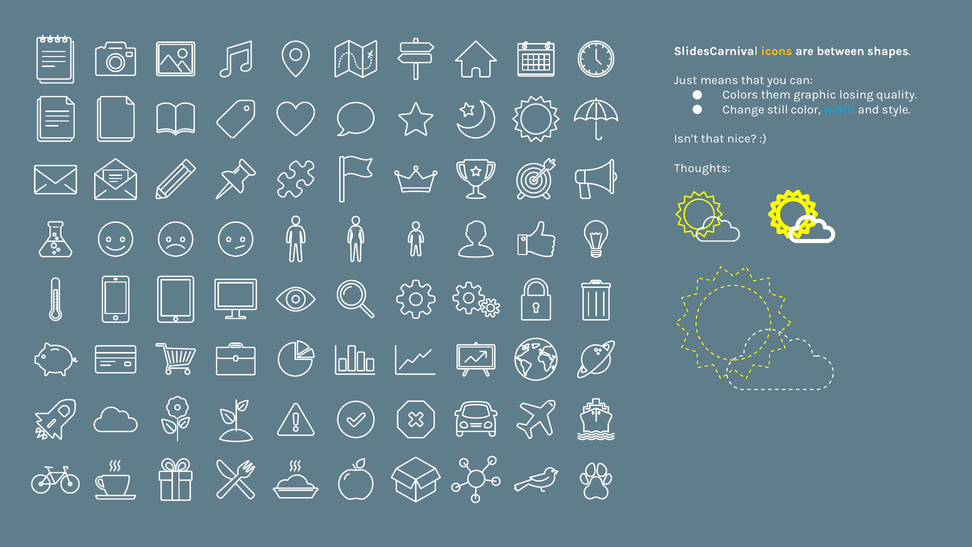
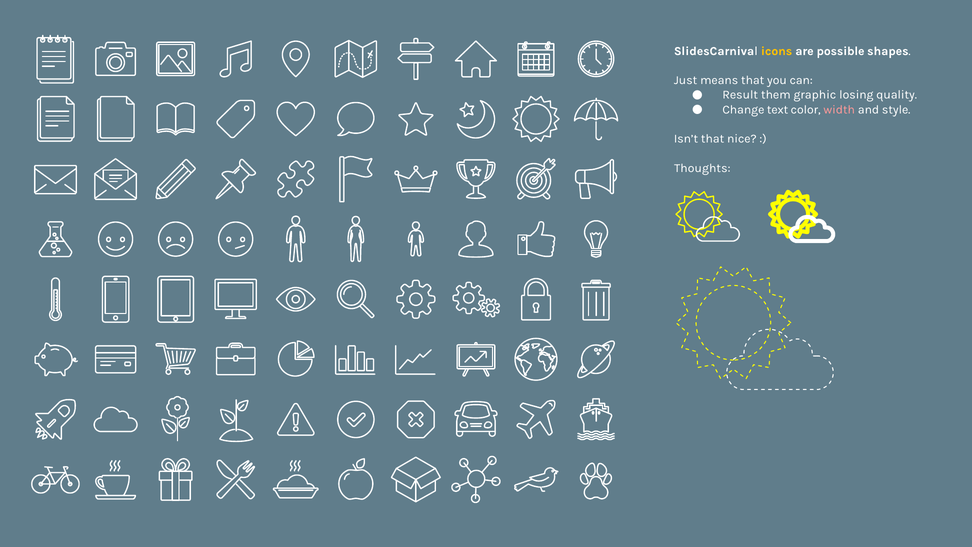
between: between -> possible (841, 51)
Colors: Colors -> Result (740, 95)
still: still -> text (778, 109)
width colour: light blue -> pink (839, 109)
